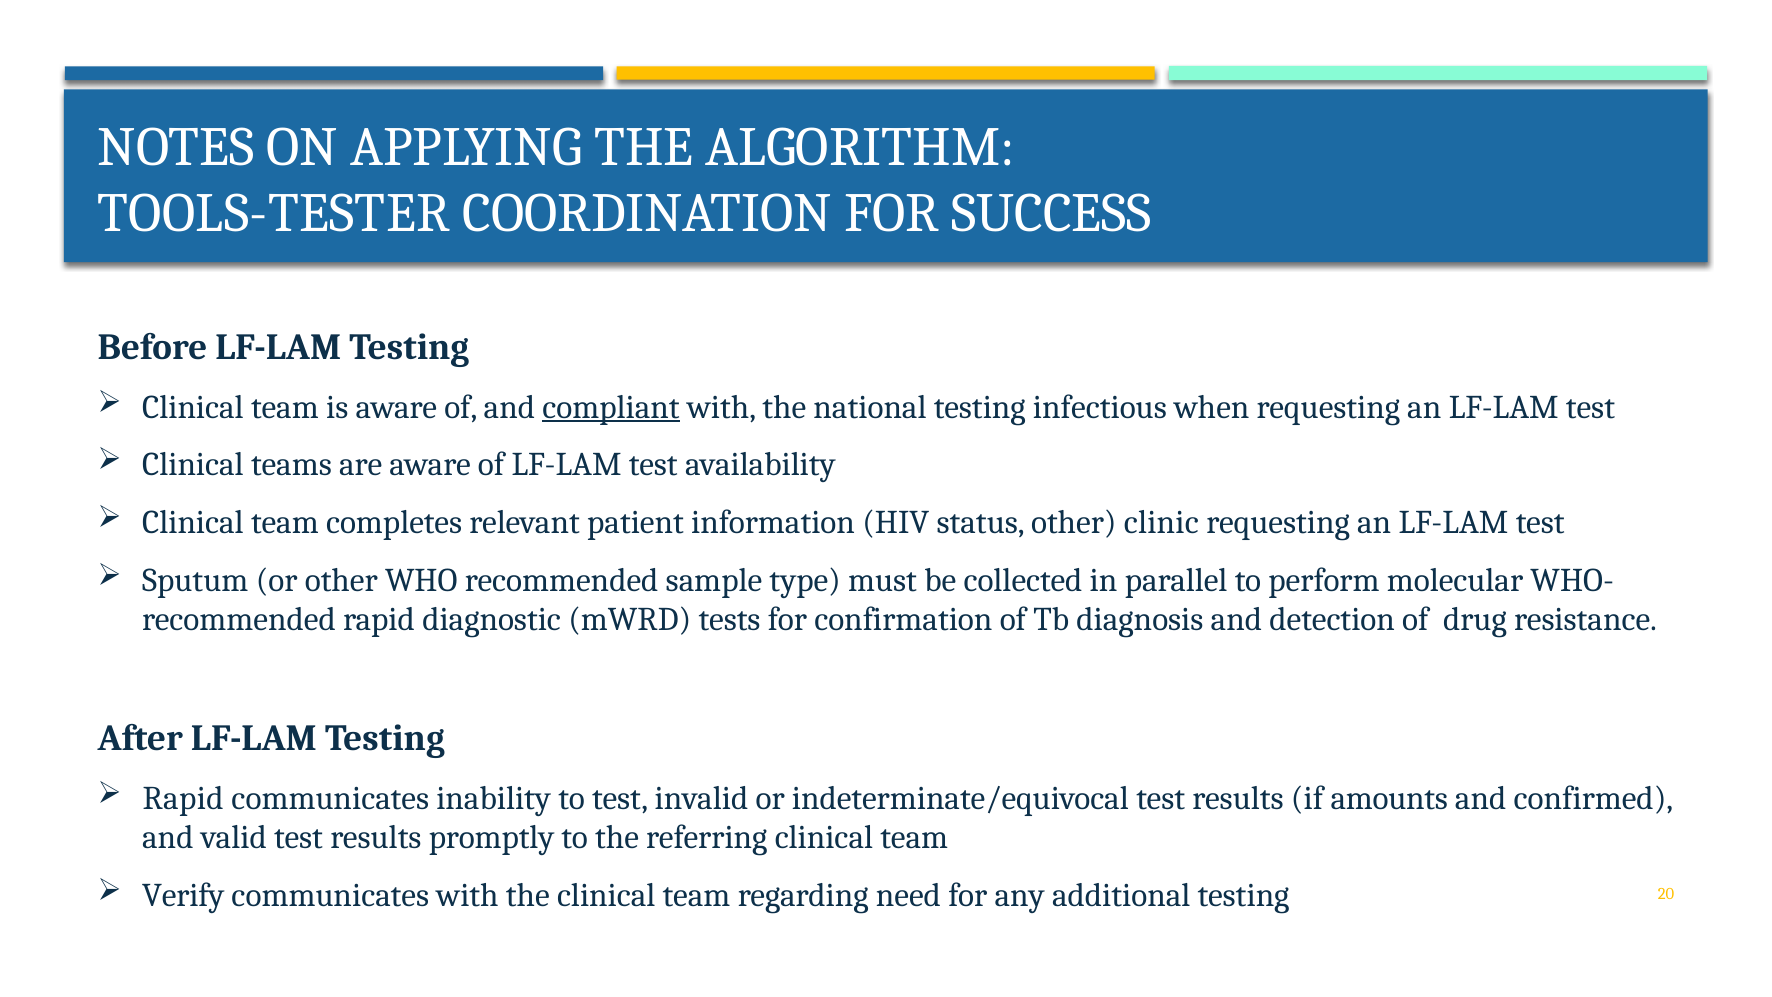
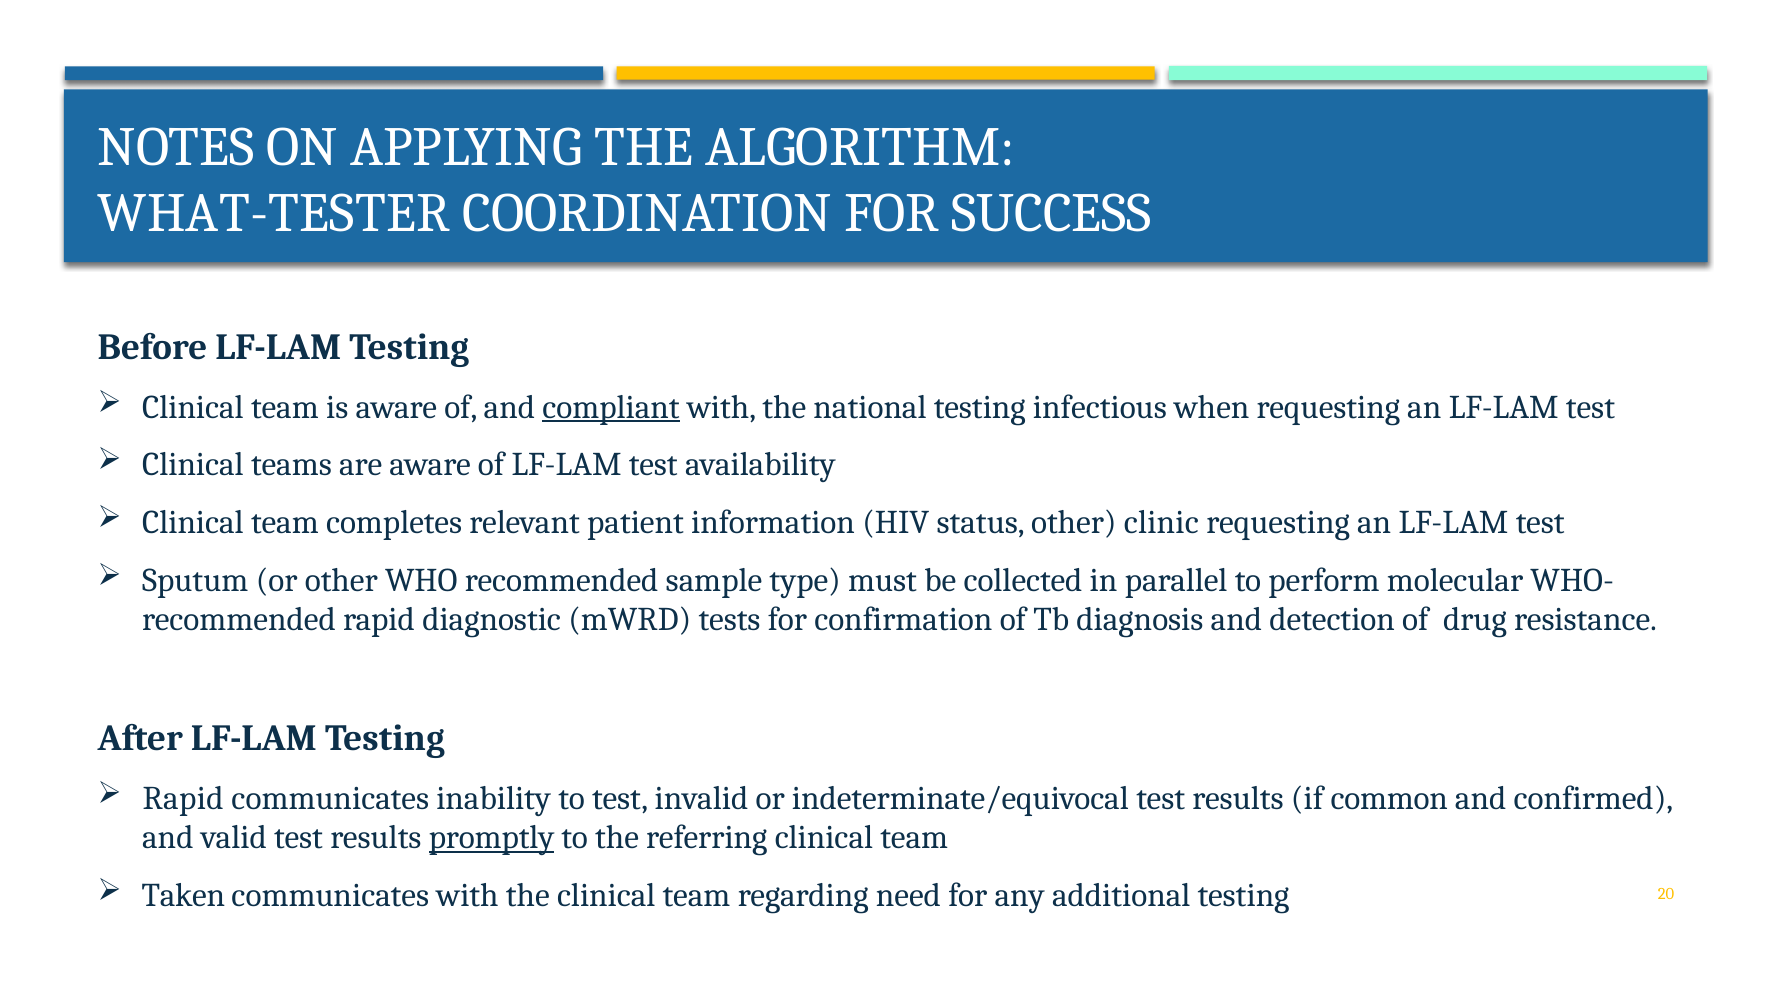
TOOLS-TESTER: TOOLS-TESTER -> WHAT-TESTER (274, 213)
amounts: amounts -> common (1389, 798)
promptly underline: none -> present (492, 838)
Verify: Verify -> Taken (183, 895)
